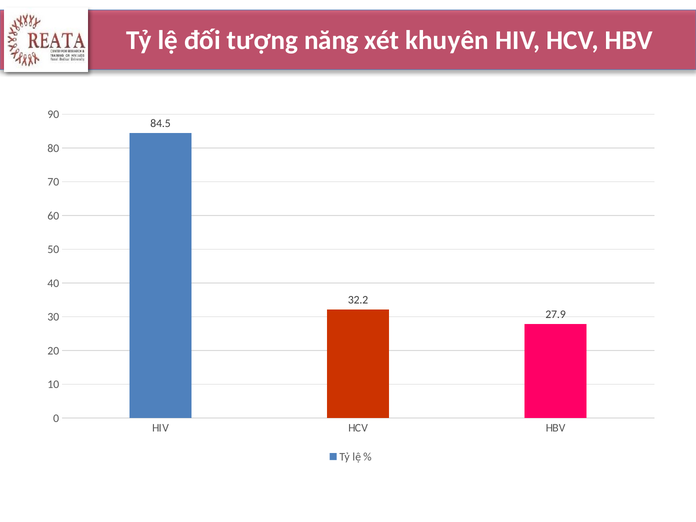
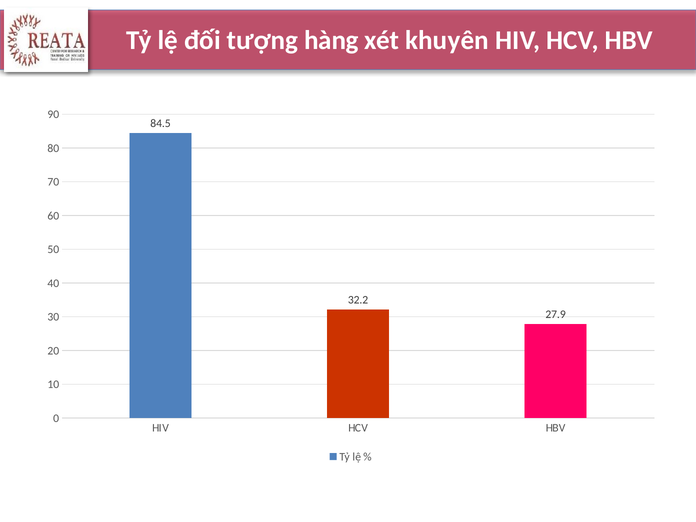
năng: năng -> hàng (331, 40)
